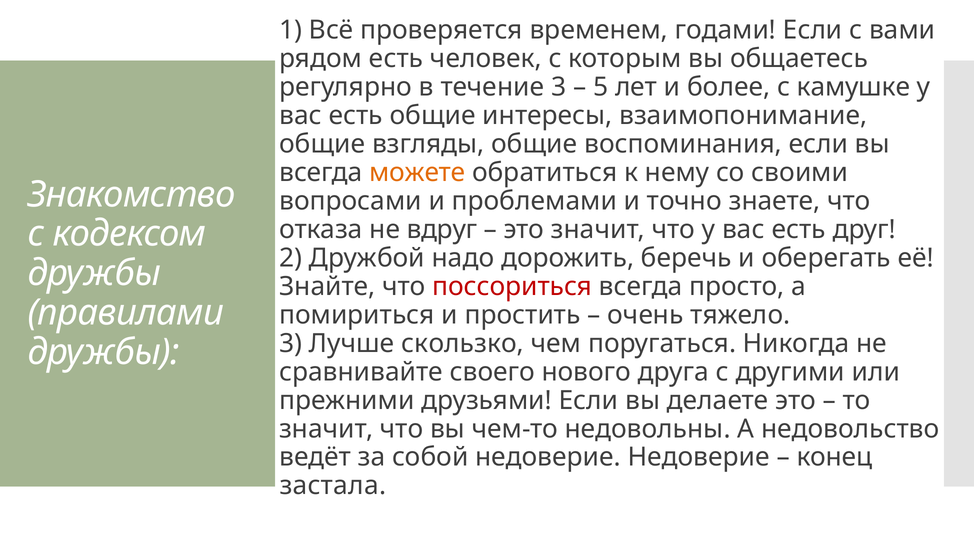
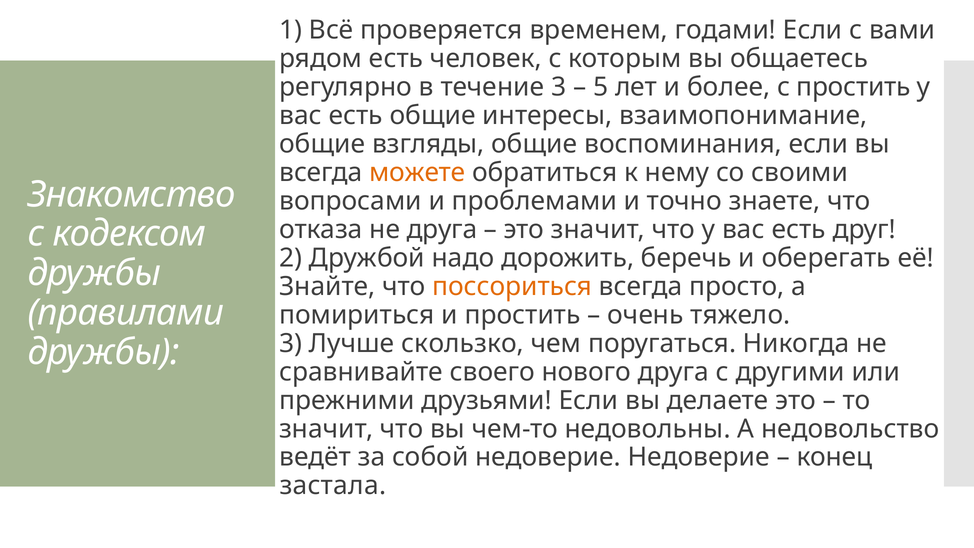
с камушке: камушке -> простить (854, 87)
не вдруг: вдруг -> друга (442, 229)
поссориться colour: red -> orange (512, 286)
